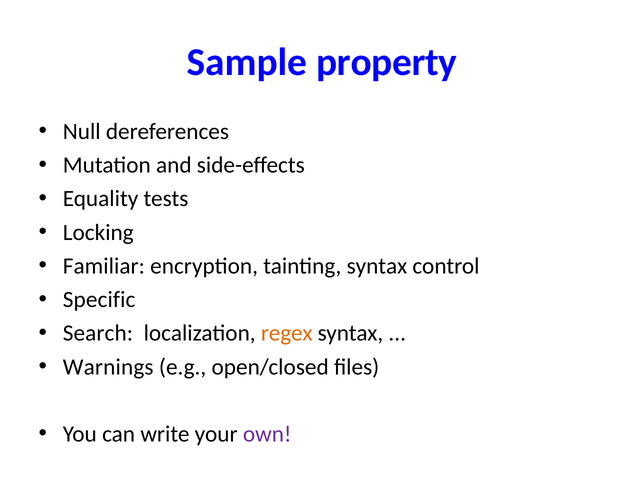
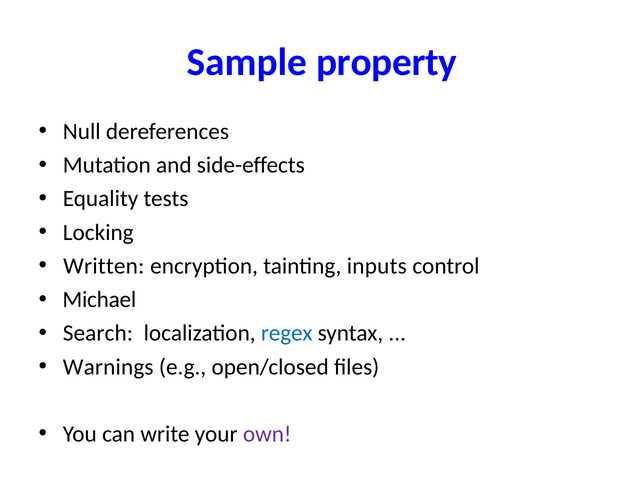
Familiar: Familiar -> Written (104, 266)
tainting syntax: syntax -> inputs (377, 266)
Specific: Specific -> Michael (99, 300)
regex colour: orange -> blue (287, 333)
